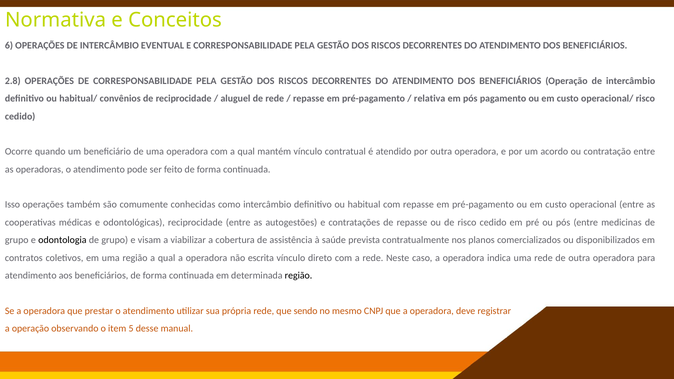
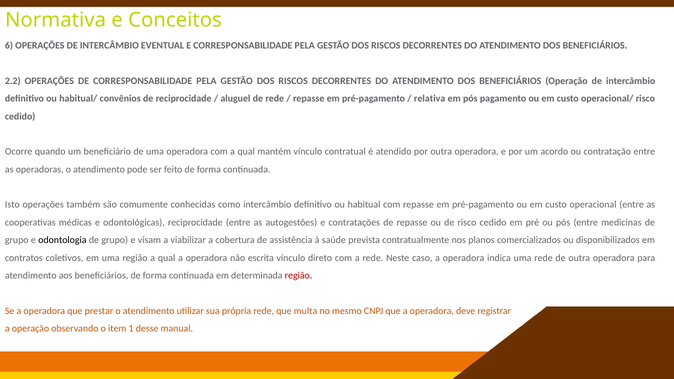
2.8: 2.8 -> 2.2 (13, 81)
Isso: Isso -> Isto (12, 205)
região colour: black -> red (299, 276)
sendo: sendo -> multa (306, 311)
5: 5 -> 1 (131, 329)
